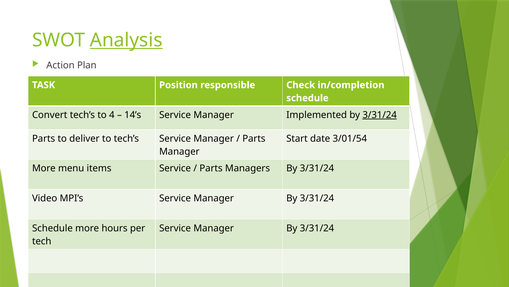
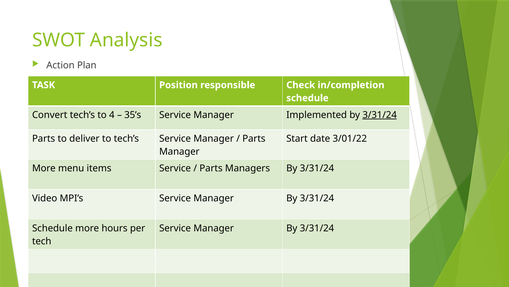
Analysis underline: present -> none (126, 40)
14’s: 14’s -> 35’s (133, 115)
3/01/54: 3/01/54 -> 3/01/22 (350, 138)
